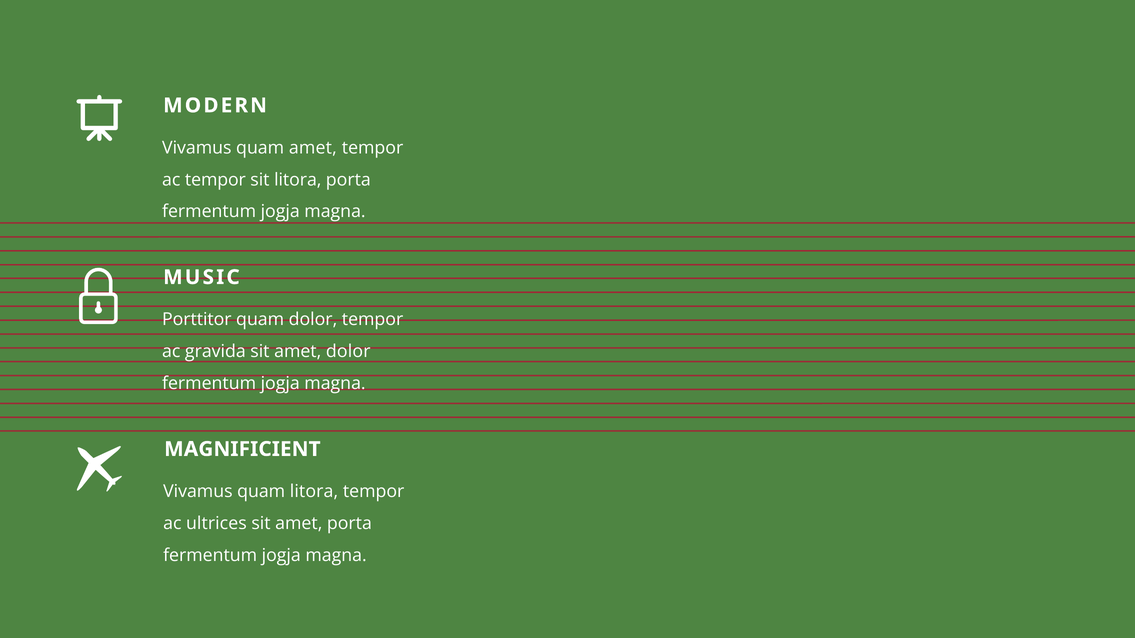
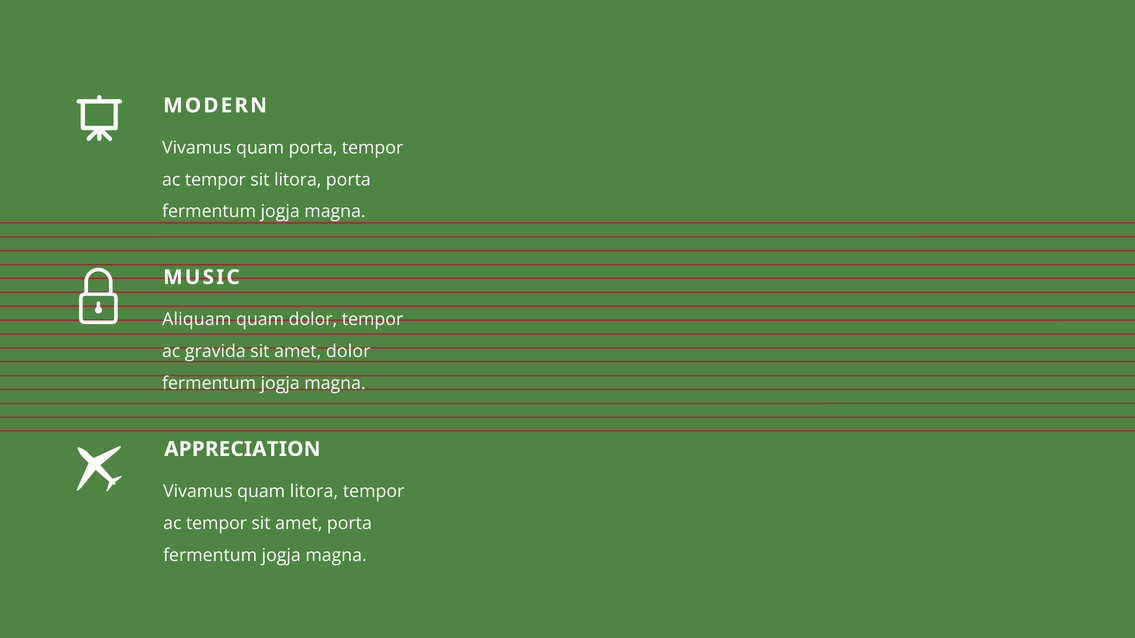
quam amet: amet -> porta (313, 148)
Porttitor: Porttitor -> Aliquam (197, 320)
MAGNIFICIENT: MAGNIFICIENT -> APPRECIATION (242, 449)
ultrices: ultrices -> tempor (216, 524)
